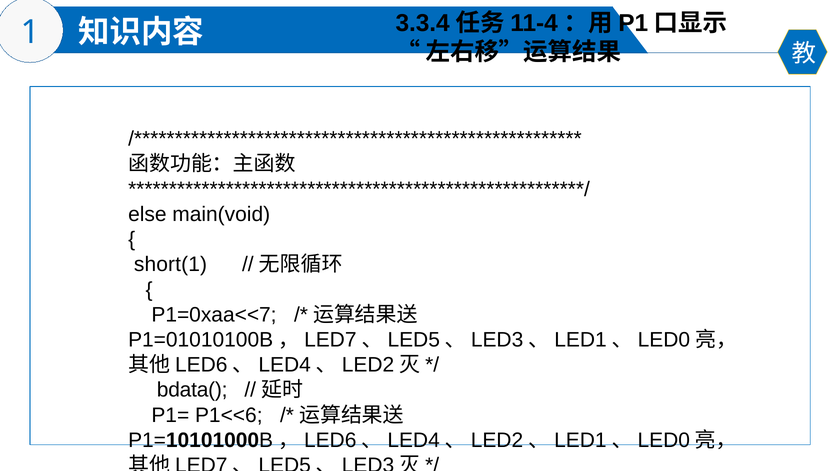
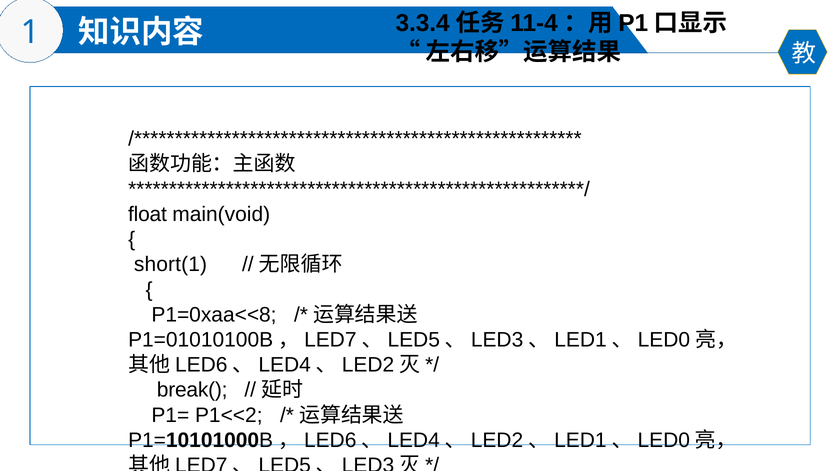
else: else -> float (147, 214)
P1=0xaa<<7: P1=0xaa<<7 -> P1=0xaa<<8 (214, 315)
bdata(: bdata( -> break( (192, 390)
P1<<6: P1<<6 -> P1<<2 (229, 416)
